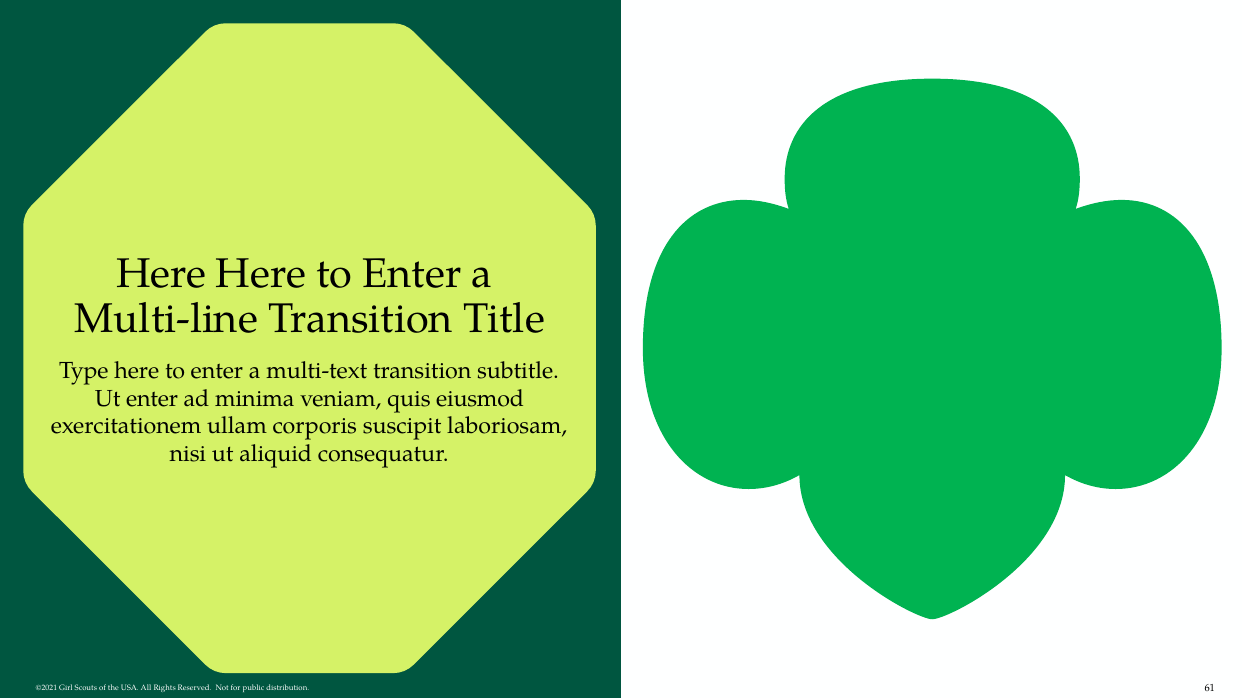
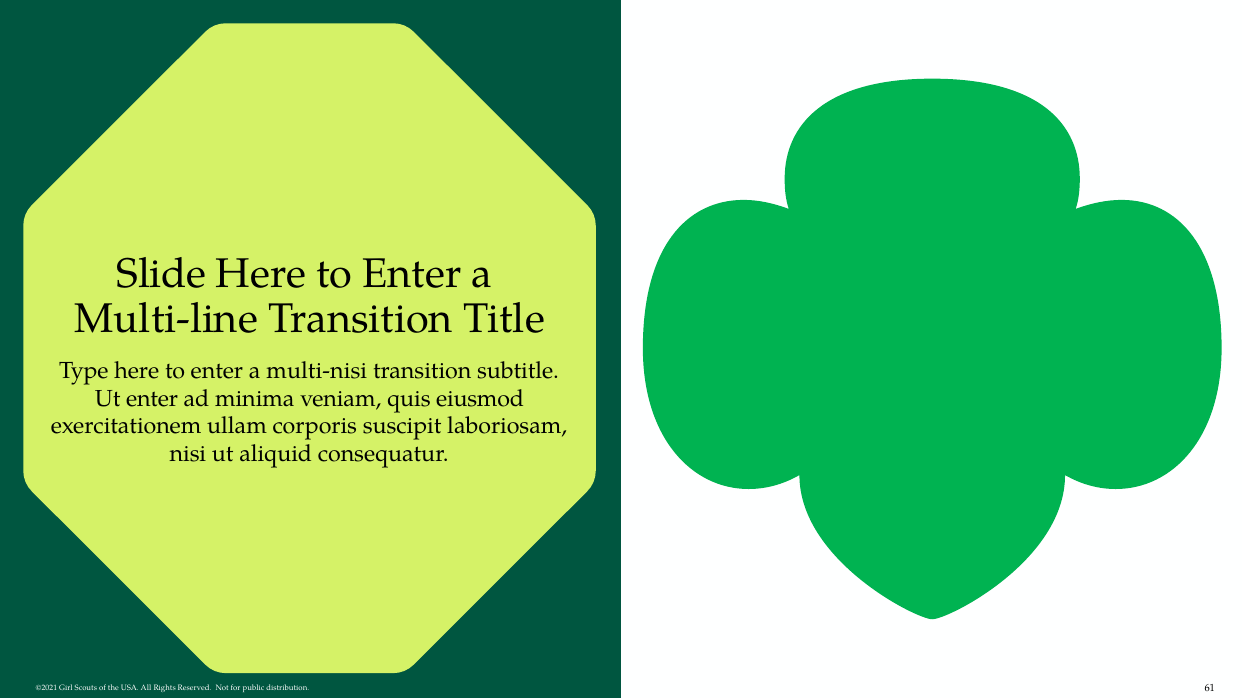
Here: Here -> Slide (161, 274)
multi-text: multi-text -> multi-nisi (317, 371)
